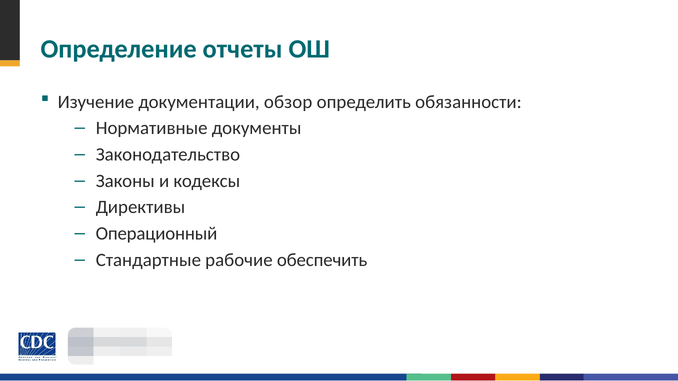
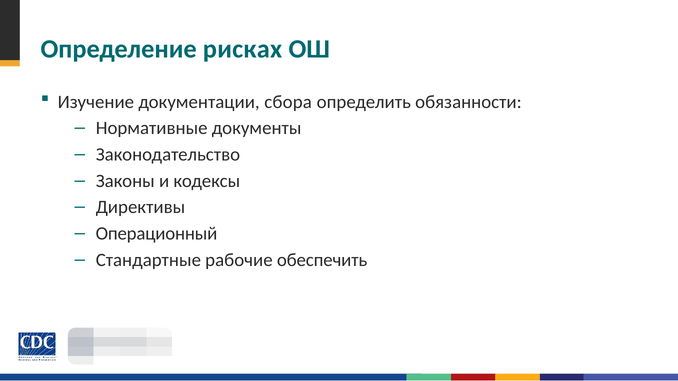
отчеты: отчеты -> рисках (242, 49)
обзор: обзор -> сбора (288, 102)
